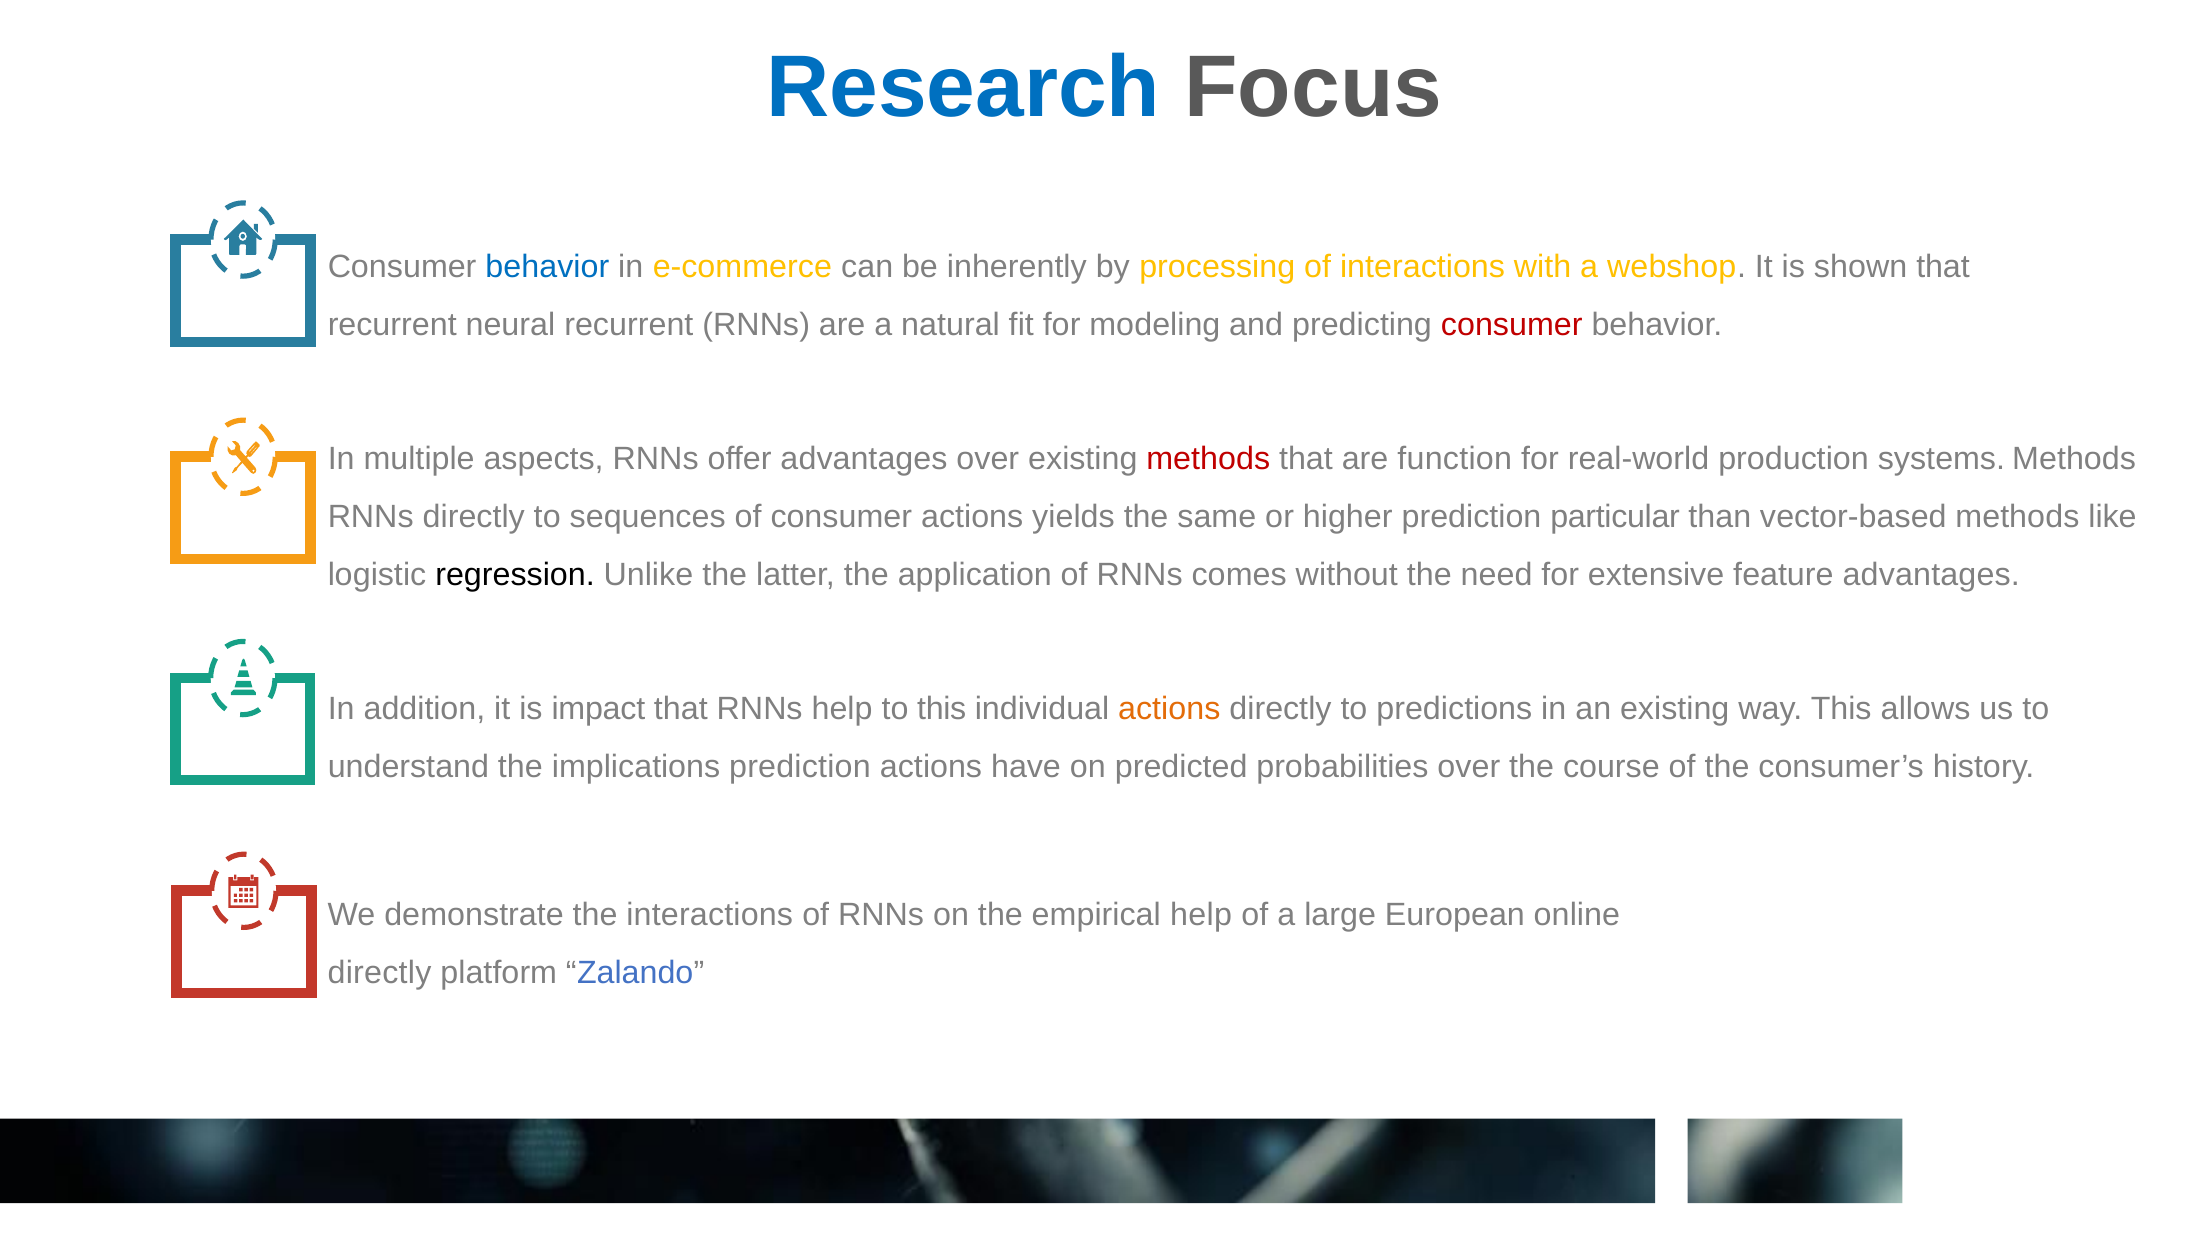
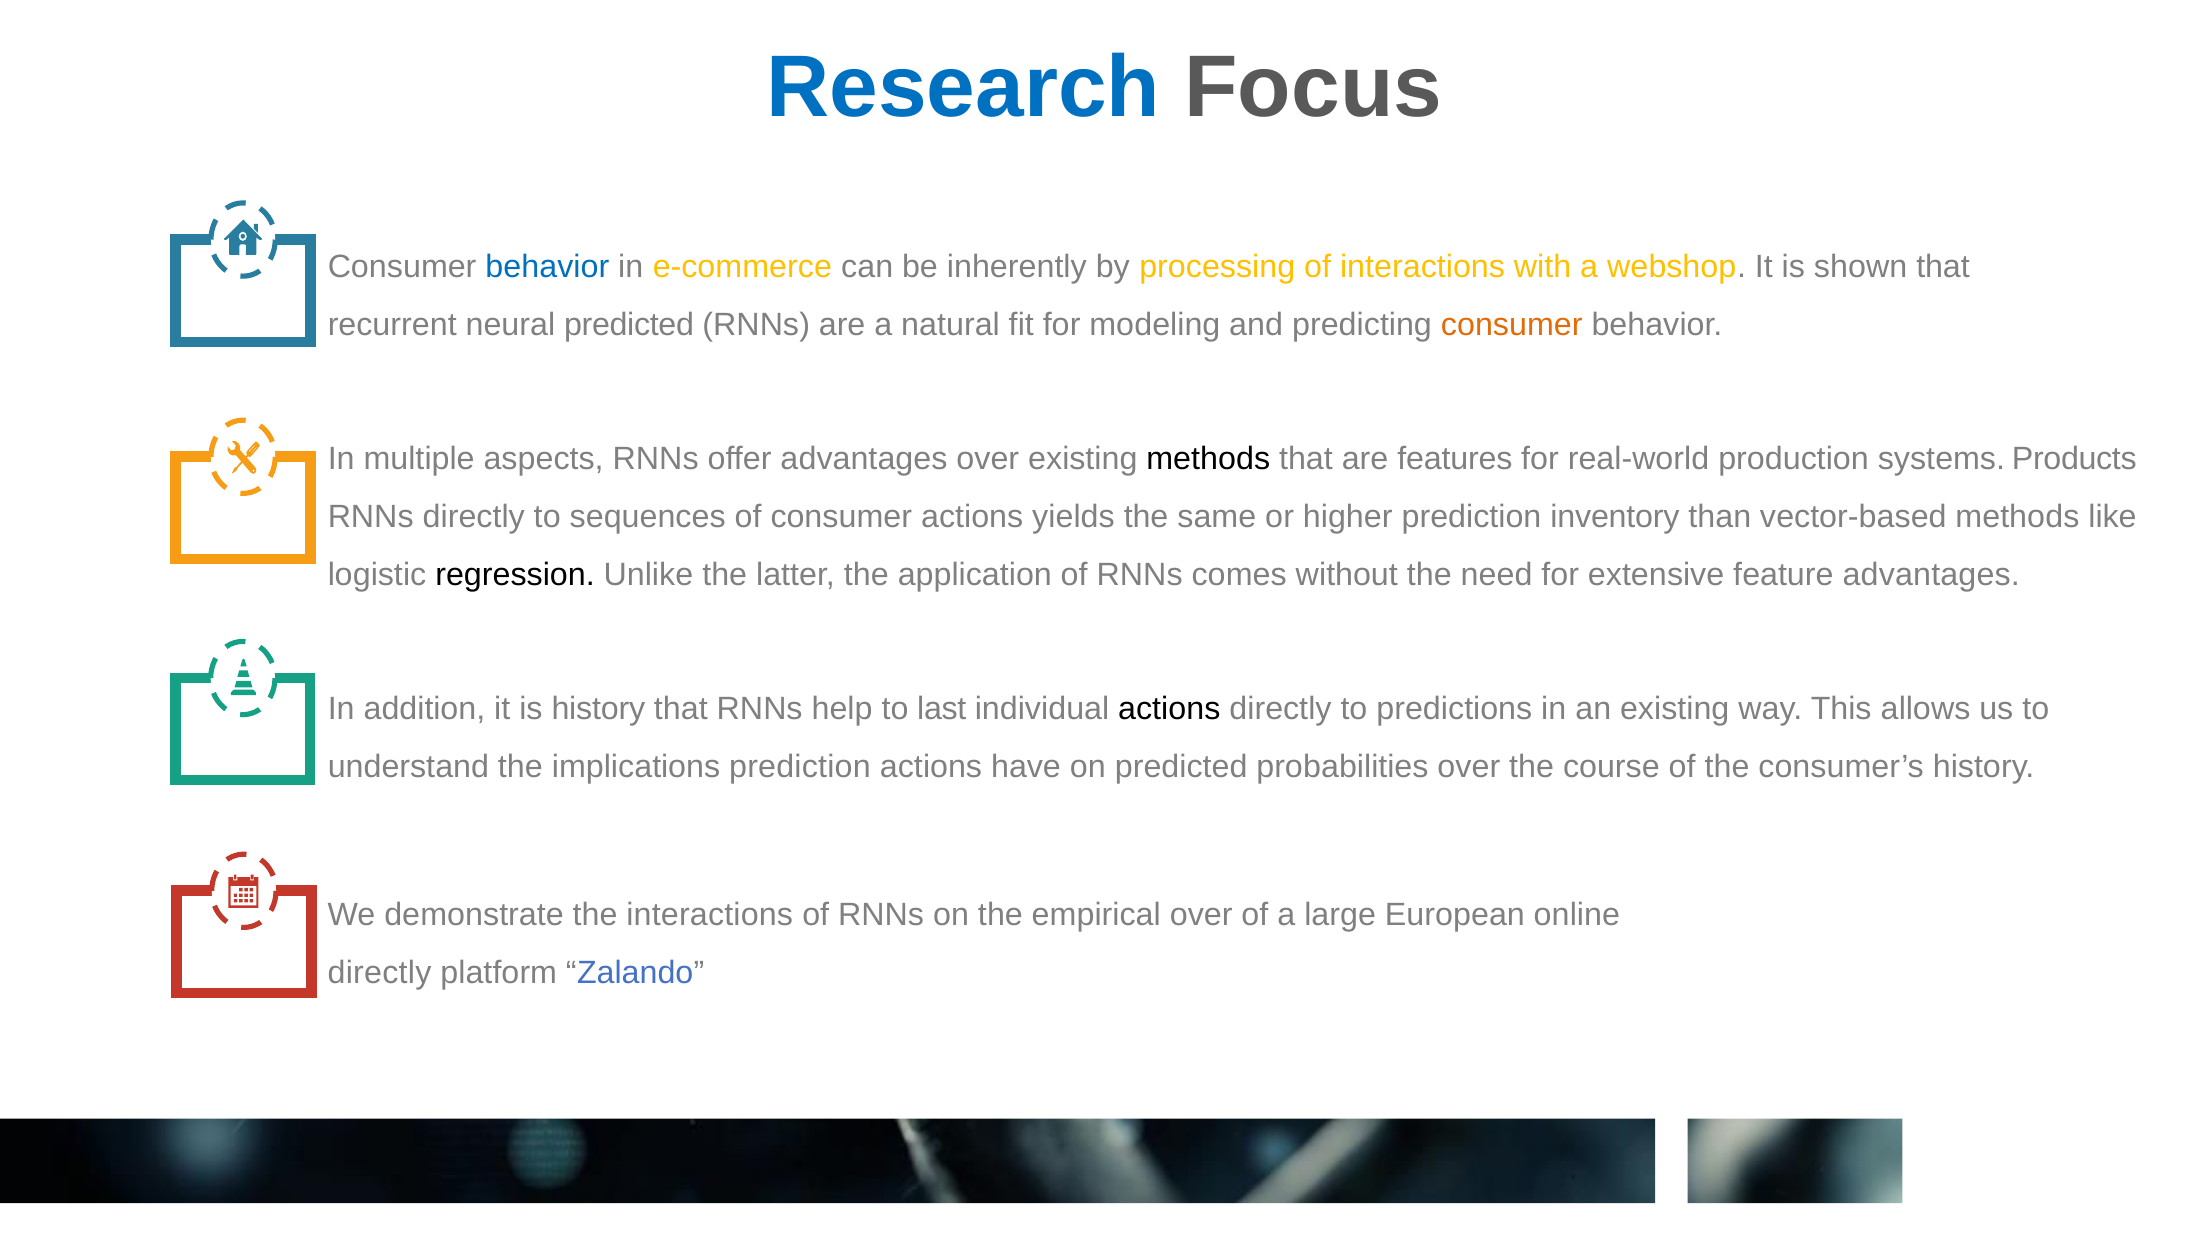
neural recurrent: recurrent -> predicted (629, 325)
consumer colour: red -> orange (1512, 325)
methods colour: red -> black (1208, 459)
function: function -> features (1455, 459)
systems Methods: Methods -> Products (2074, 459)
particular: particular -> inventory (1615, 517)
is impact: impact -> history (598, 709)
to this: this -> last (942, 709)
actions colour: orange -> black (1169, 709)
empirical help: help -> over (1201, 915)
